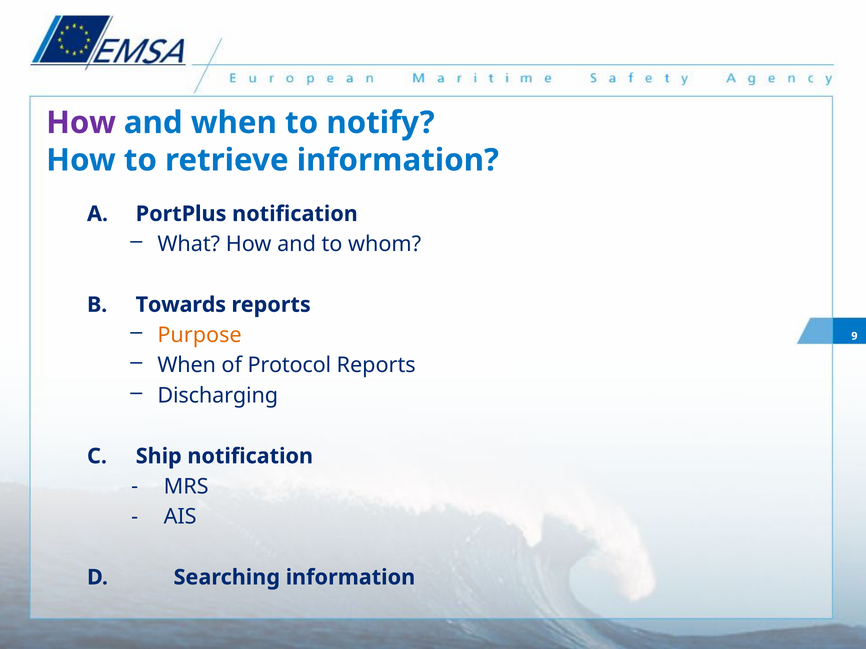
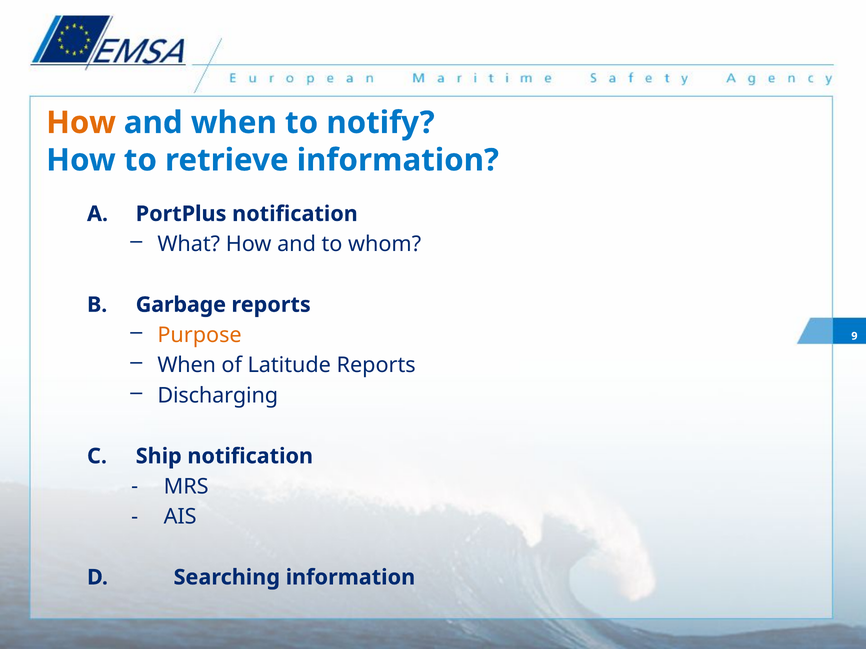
How colour: purple -> orange (81, 123)
Towards: Towards -> Garbage (181, 305)
Protocol: Protocol -> Latitude (289, 366)
